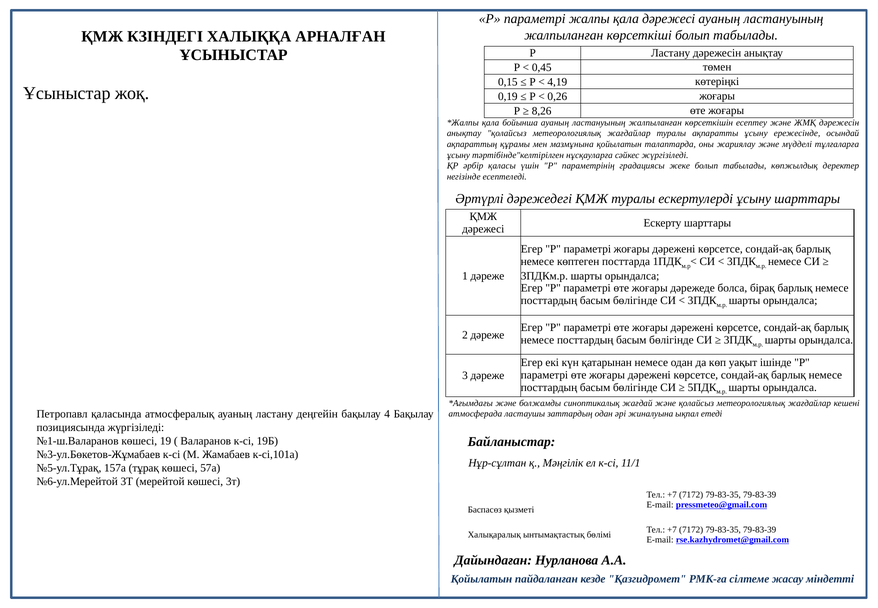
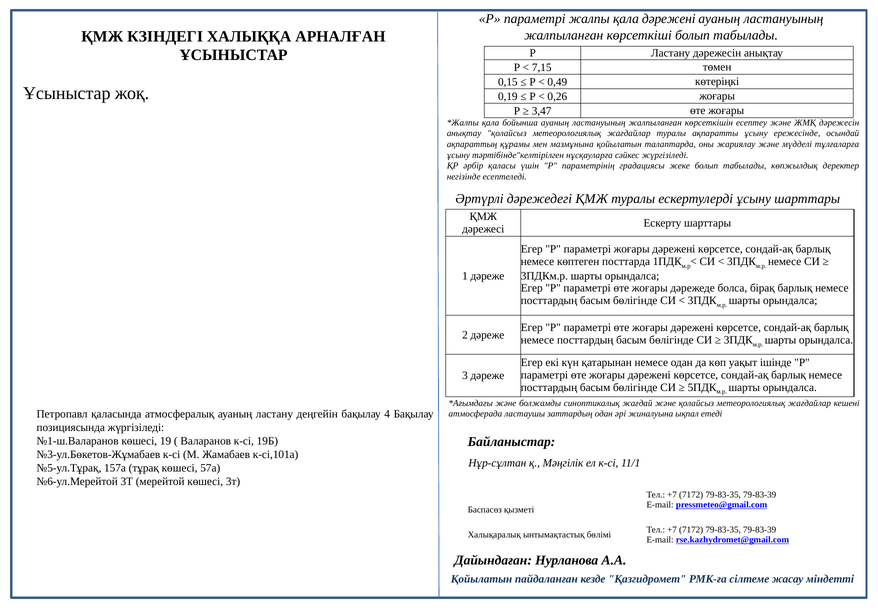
қала дәрежесі: дәрежесі -> дәрежені (669, 19)
0,45: 0,45 -> 7,15 (542, 67)
4,19: 4,19 -> 0,49 (557, 82)
8,26: 8,26 -> 3,47 (542, 111)
